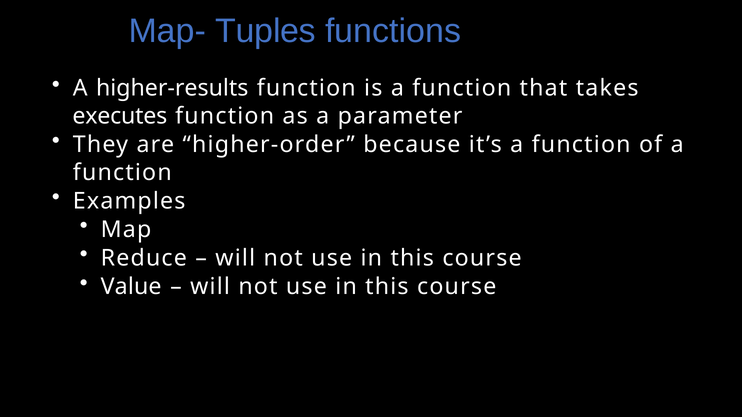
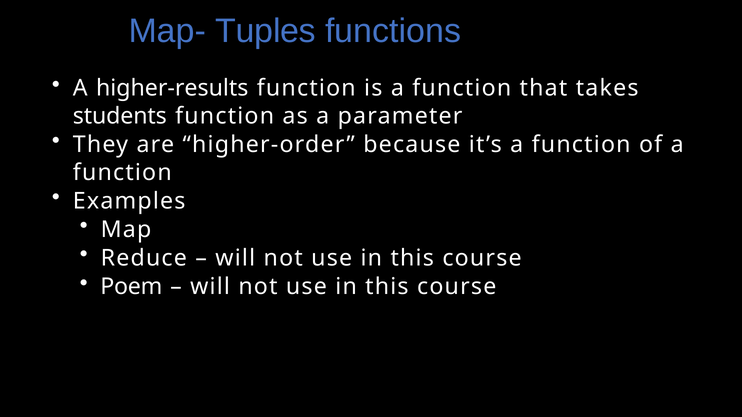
executes: executes -> students (120, 116)
Value: Value -> Poem (131, 287)
